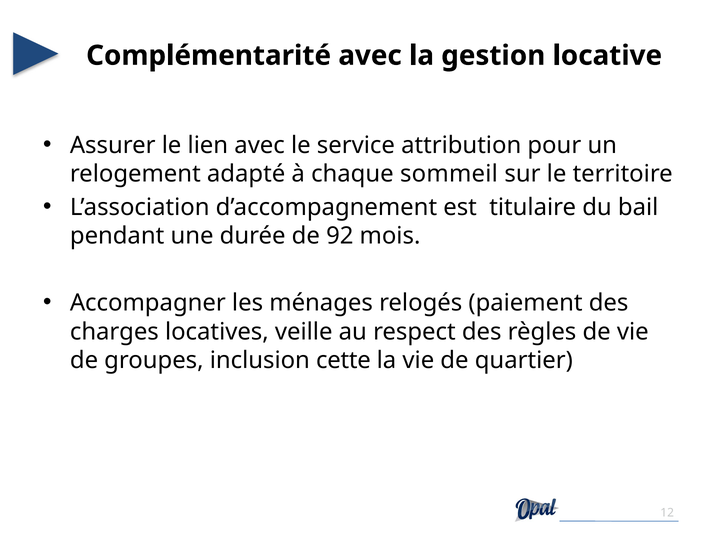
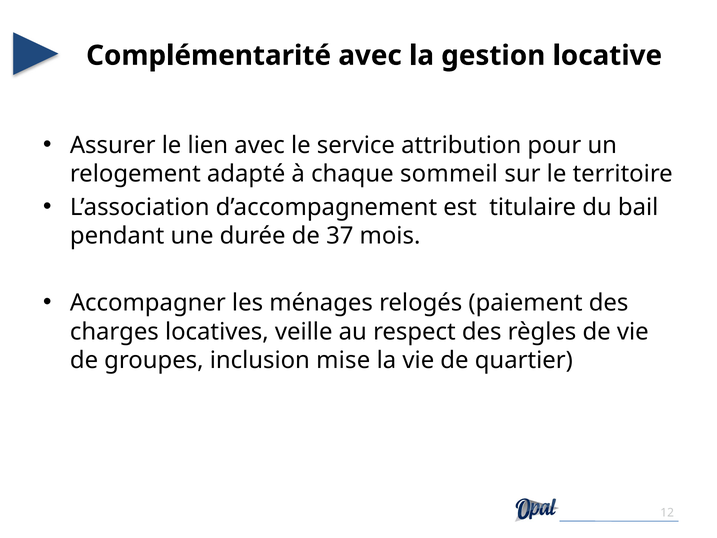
92: 92 -> 37 (340, 236)
cette: cette -> mise (343, 360)
